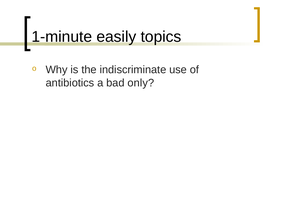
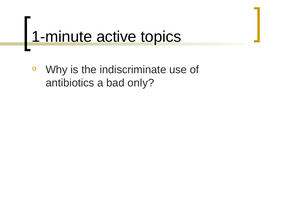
easily: easily -> active (116, 37)
